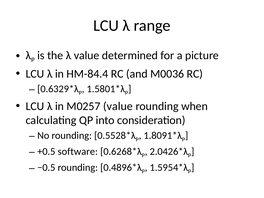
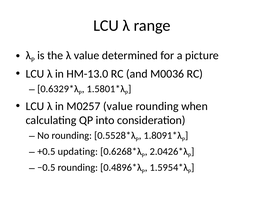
HM-84.4: HM-84.4 -> HM-13.0 (87, 74)
software: software -> updating (78, 151)
